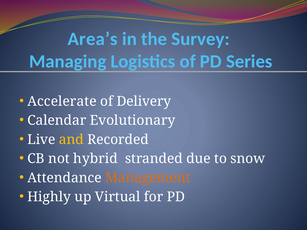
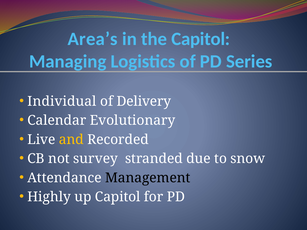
the Survey: Survey -> Capitol (201, 39)
Accelerate: Accelerate -> Individual (62, 101)
hybrid: hybrid -> survey (96, 159)
Management colour: orange -> black (148, 178)
up Virtual: Virtual -> Capitol (118, 197)
